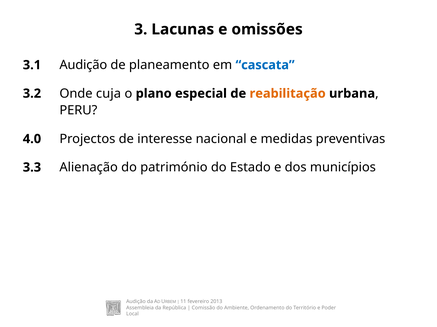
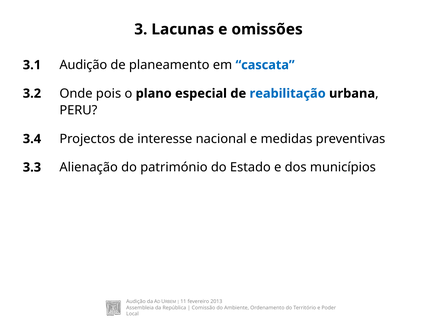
cuja: cuja -> pois (109, 94)
reabilitação colour: orange -> blue (288, 94)
4.0: 4.0 -> 3.4 (32, 139)
